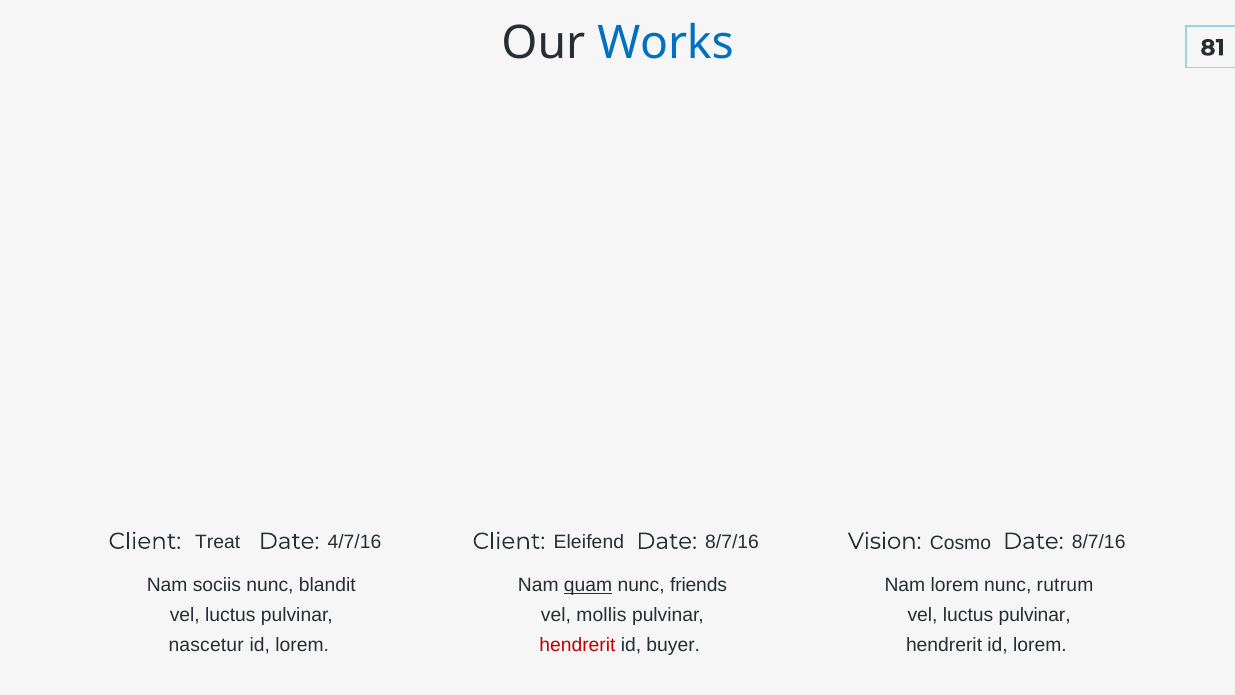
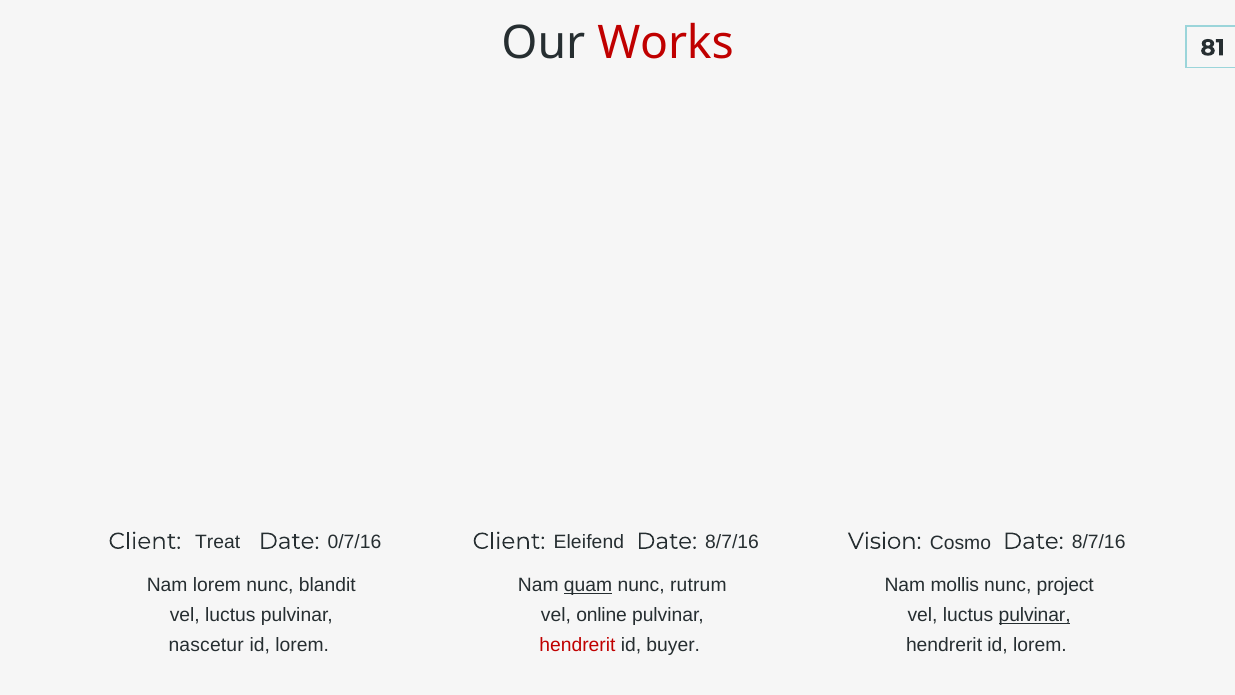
Works colour: blue -> red (666, 43)
4/7/16: 4/7/16 -> 0/7/16 (354, 542)
Nam sociis: sociis -> lorem (217, 585)
friends: friends -> rutrum (698, 585)
Nam lorem: lorem -> mollis (955, 585)
rutrum: rutrum -> project (1065, 585)
mollis: mollis -> online (602, 615)
pulvinar underline: none -> present (1035, 615)
